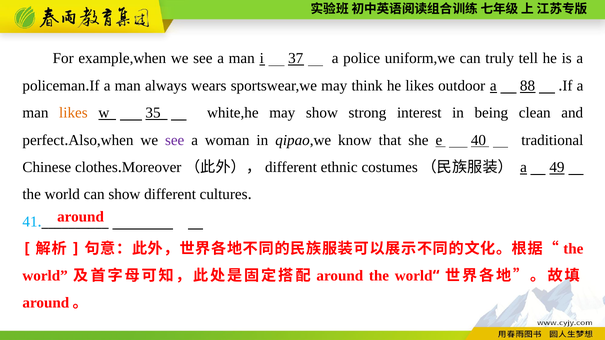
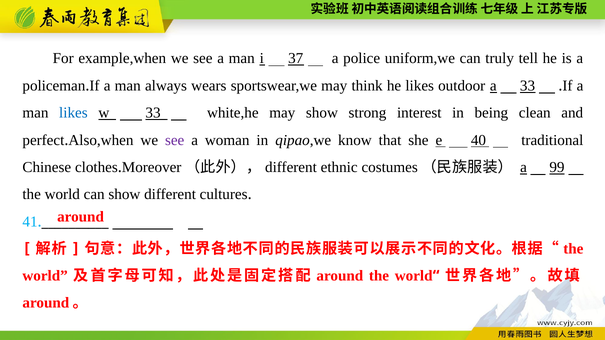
a 88: 88 -> 33 (528, 86)
likes colour: orange -> blue (73, 113)
w 35: 35 -> 33 (153, 113)
49: 49 -> 99 (557, 167)
